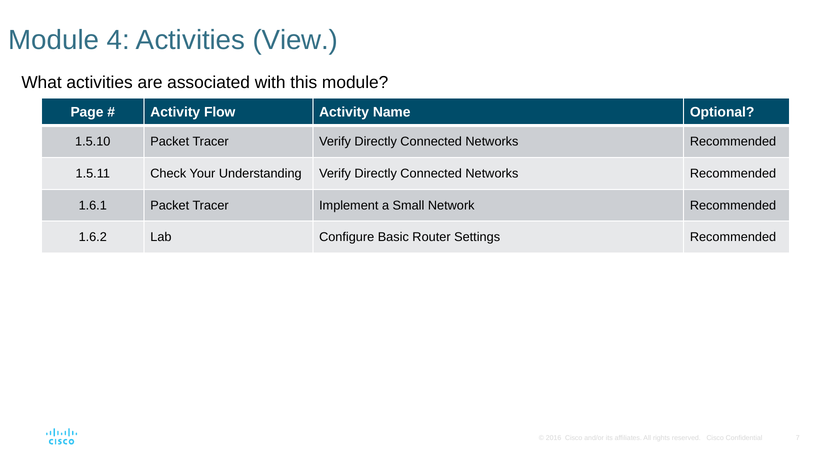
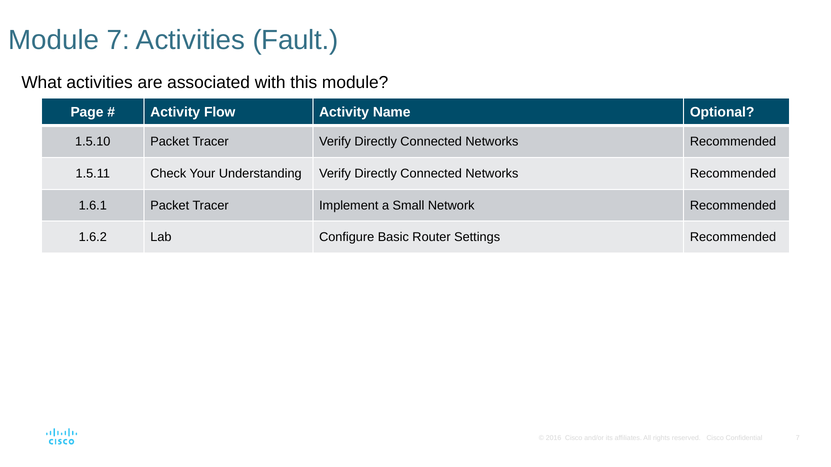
Module 4: 4 -> 7 (118, 40)
View: View -> Fault (295, 40)
